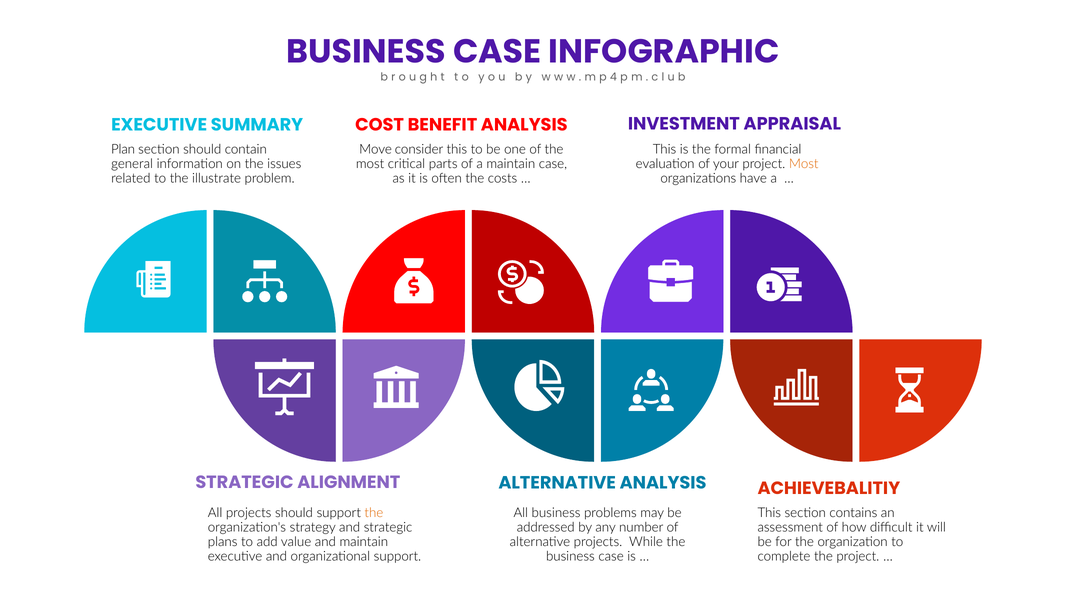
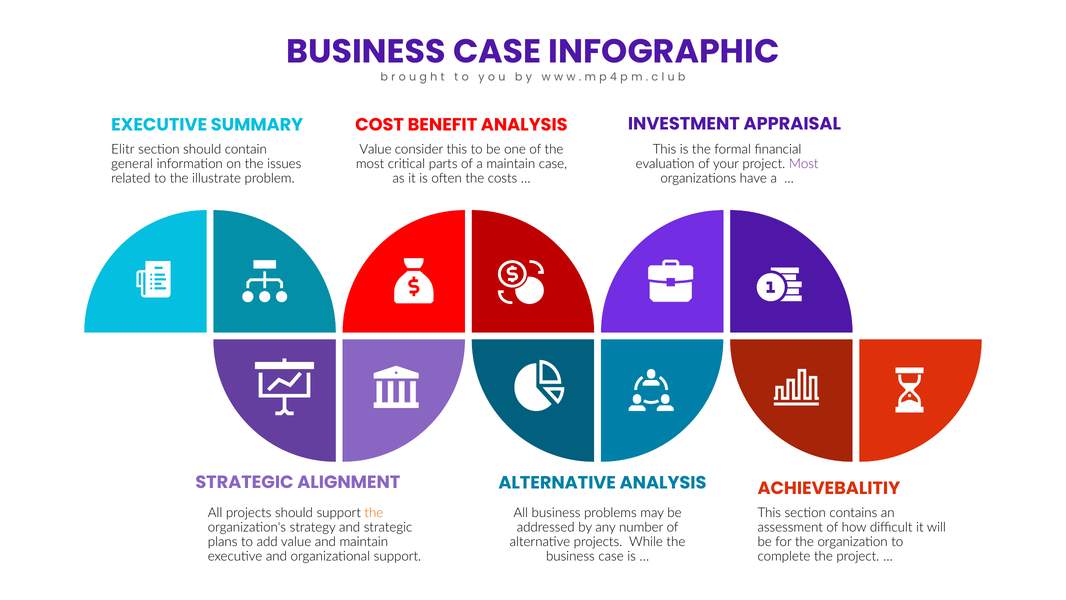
Plan: Plan -> Elitr (123, 149)
Move: Move -> Value (375, 149)
Most colour: orange -> purple (804, 164)
